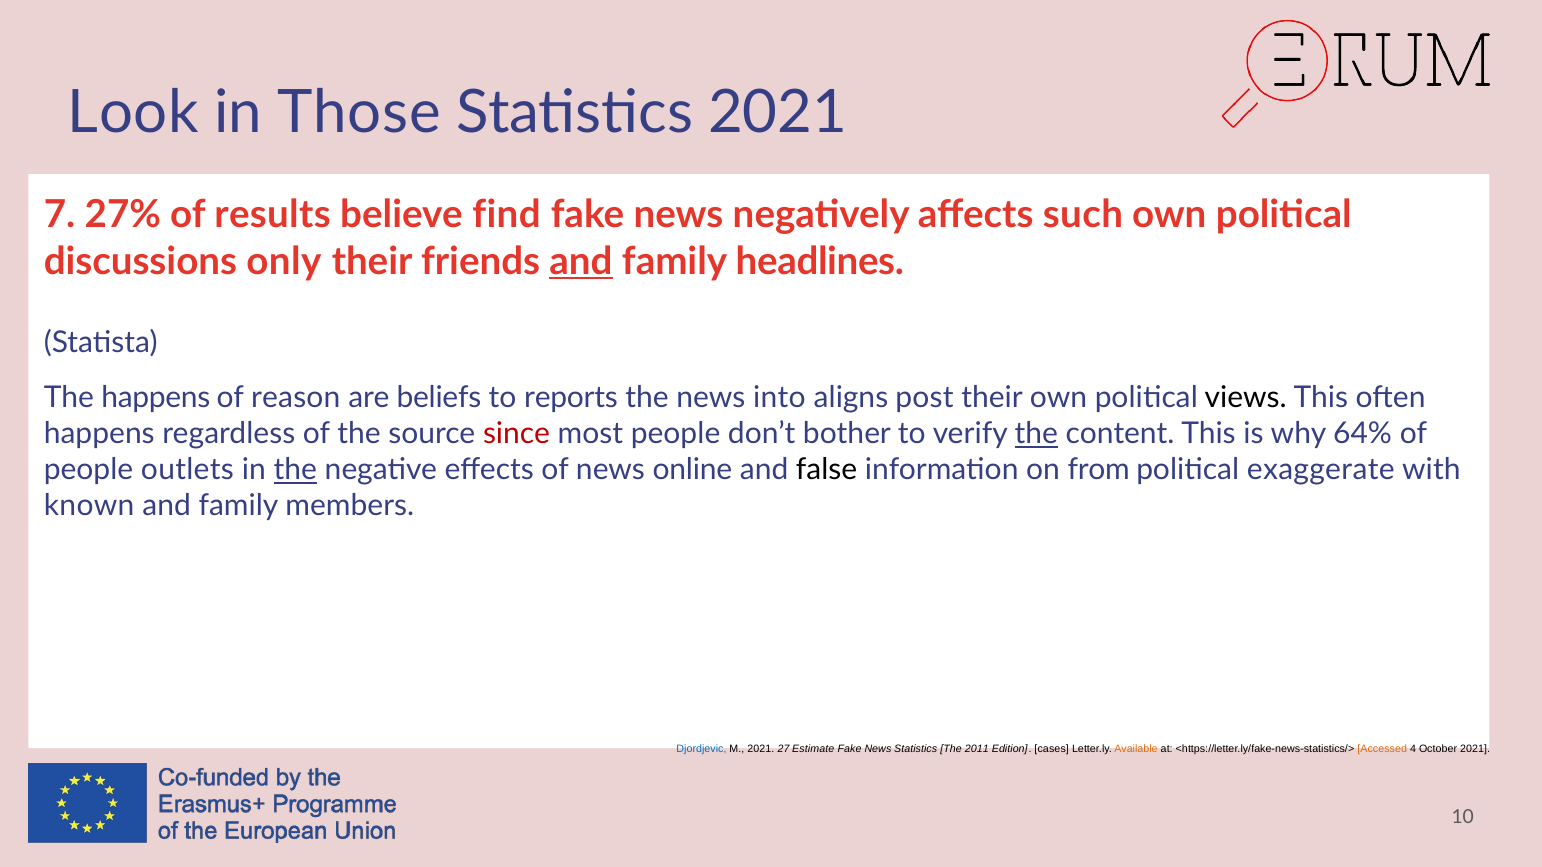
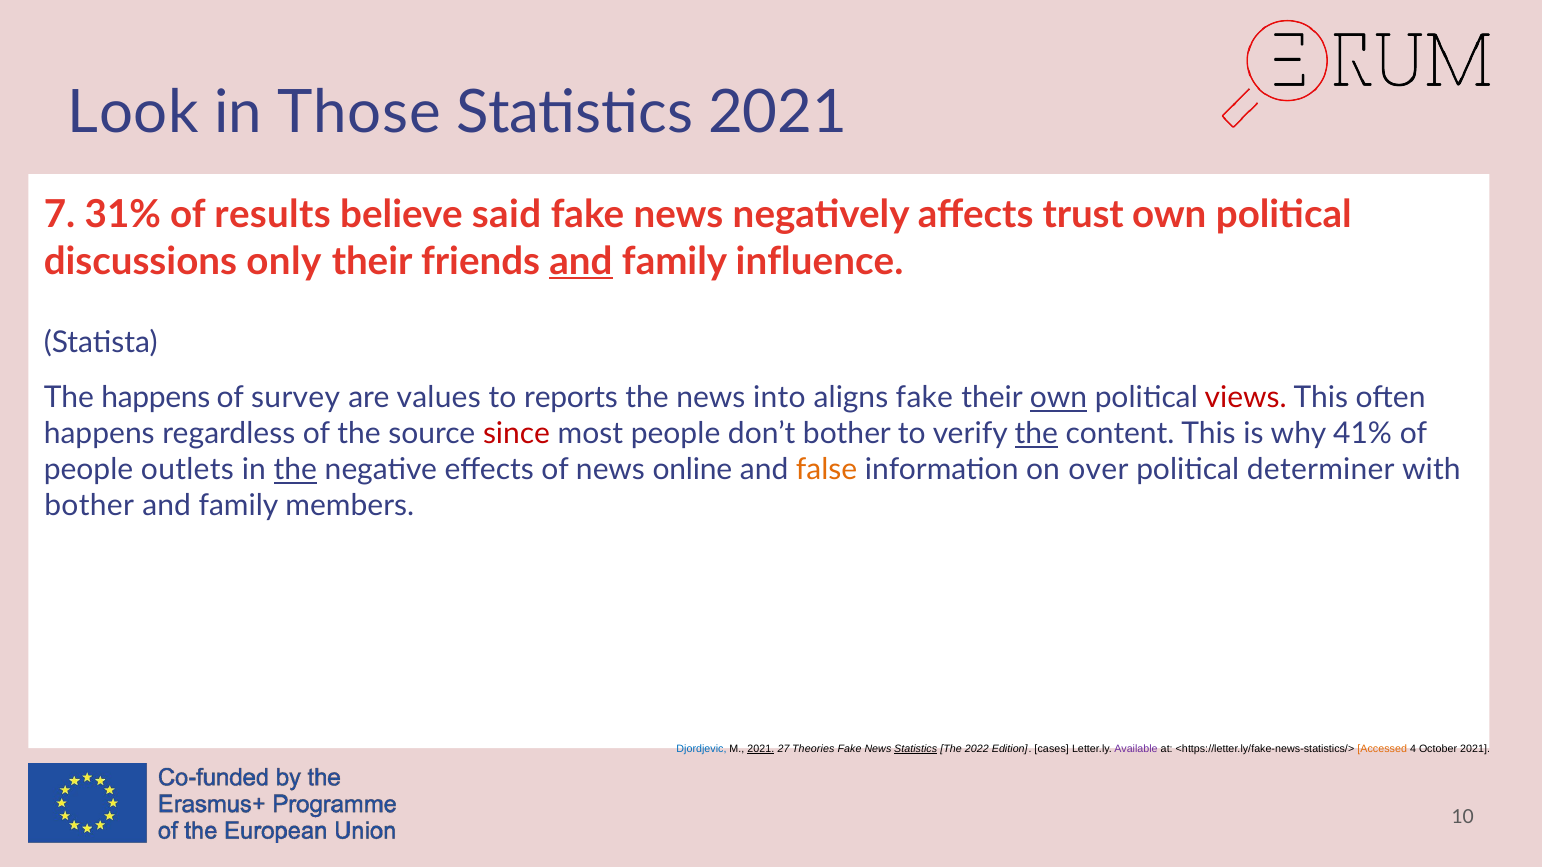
27%: 27% -> 31% (123, 215)
find: find -> said (506, 215)
such: such -> trust (1083, 215)
headlines: headlines -> influence (820, 262)
reason: reason -> survey (296, 398)
beliefs: beliefs -> values (439, 398)
aligns post: post -> fake (924, 398)
own underline: none -> present (1058, 398)
views colour: black -> red (1246, 398)
64%: 64% -> 41% (1363, 434)
false colour: black -> orange (827, 470)
from: from -> over (1098, 470)
exaggerate: exaggerate -> determiner (1321, 470)
known: known -> bother (89, 506)
2021 underline: none -> present (761, 749)
Estimate: Estimate -> Theories (813, 749)
Statistics underline: none -> present (916, 749)
2011: 2011 -> 2022 (977, 749)
Available colour: orange -> purple (1136, 749)
